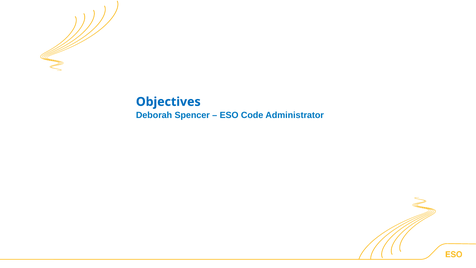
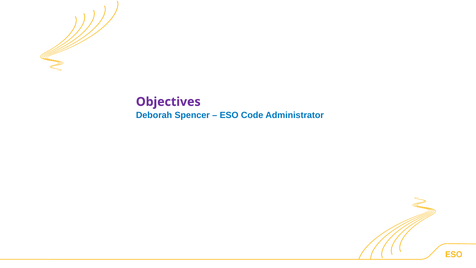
Objectives colour: blue -> purple (168, 102)
